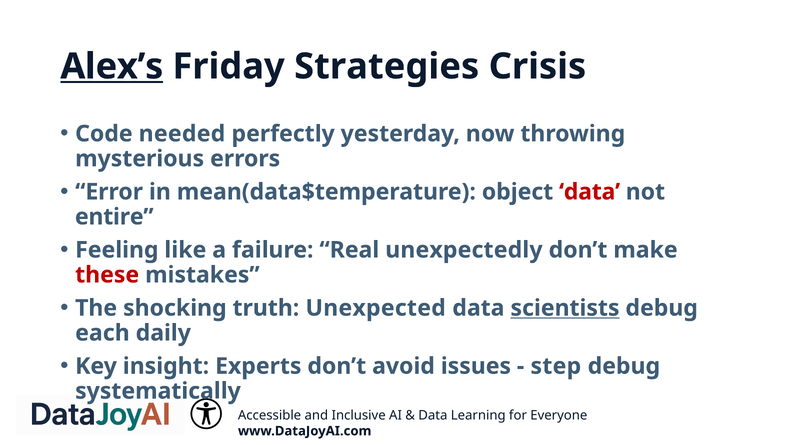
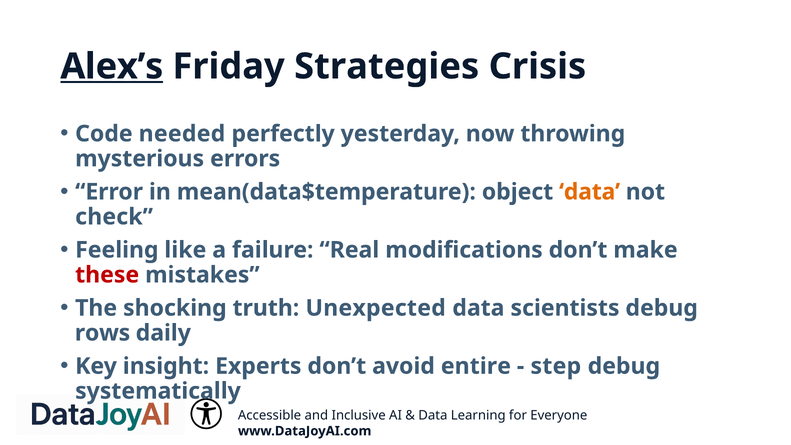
data colour: red -> orange (590, 192)
entire: entire -> check (114, 217)
unexpectedly: unexpectedly -> modifications (464, 250)
scientists underline: present -> none (565, 308)
each: each -> rows (103, 333)
issues: issues -> entire (476, 366)
